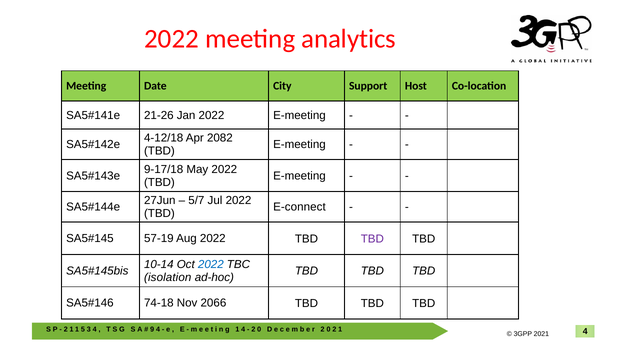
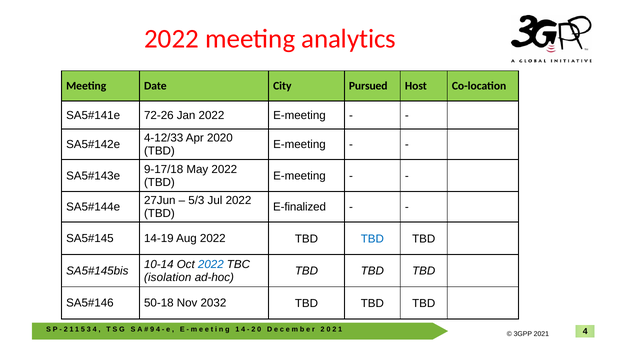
Support: Support -> Pursued (368, 86)
21-26: 21-26 -> 72-26 (159, 115)
4-12/18: 4-12/18 -> 4-12/33 (164, 138)
2082: 2082 -> 2020 (220, 138)
5/7: 5/7 -> 5/3 (196, 201)
E-connect: E-connect -> E-finalized (300, 207)
57-19: 57-19 -> 14-19 (159, 239)
TBD colour: purple -> blue (372, 239)
74-18: 74-18 -> 50-18 (159, 303)
2066: 2066 -> 2032 (213, 303)
